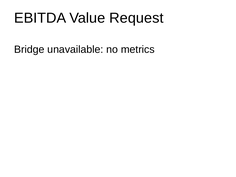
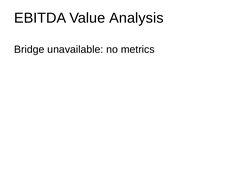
Request: Request -> Analysis (136, 18)
